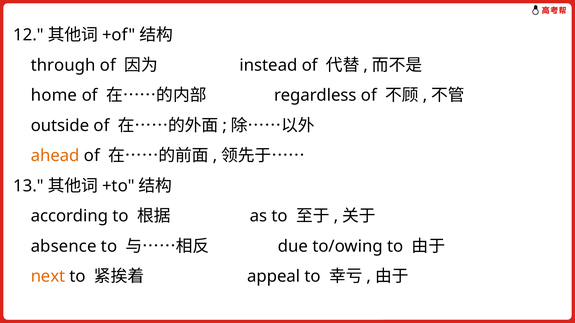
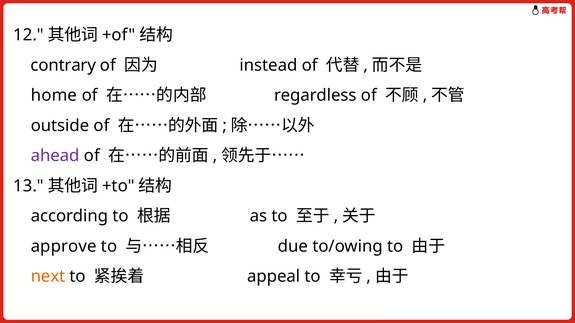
through: through -> contrary (63, 65)
ahead colour: orange -> purple (55, 156)
absence: absence -> approve (64, 247)
